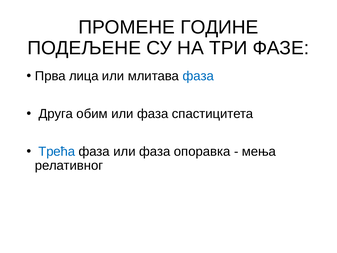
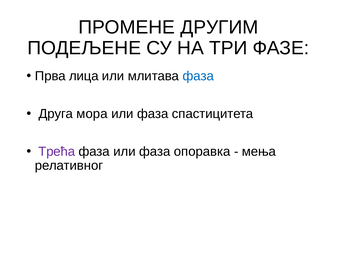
ГОДИНЕ: ГОДИНЕ -> ДРУГИМ (219, 27)
обим: обим -> мора (92, 114)
Трећа colour: blue -> purple (57, 151)
